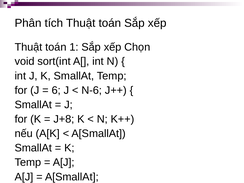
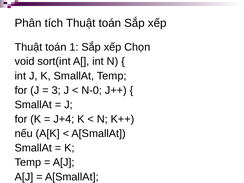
6: 6 -> 3 (56, 90)
N-6: N-6 -> N-0 (92, 90)
J+8: J+8 -> J+4 (64, 119)
